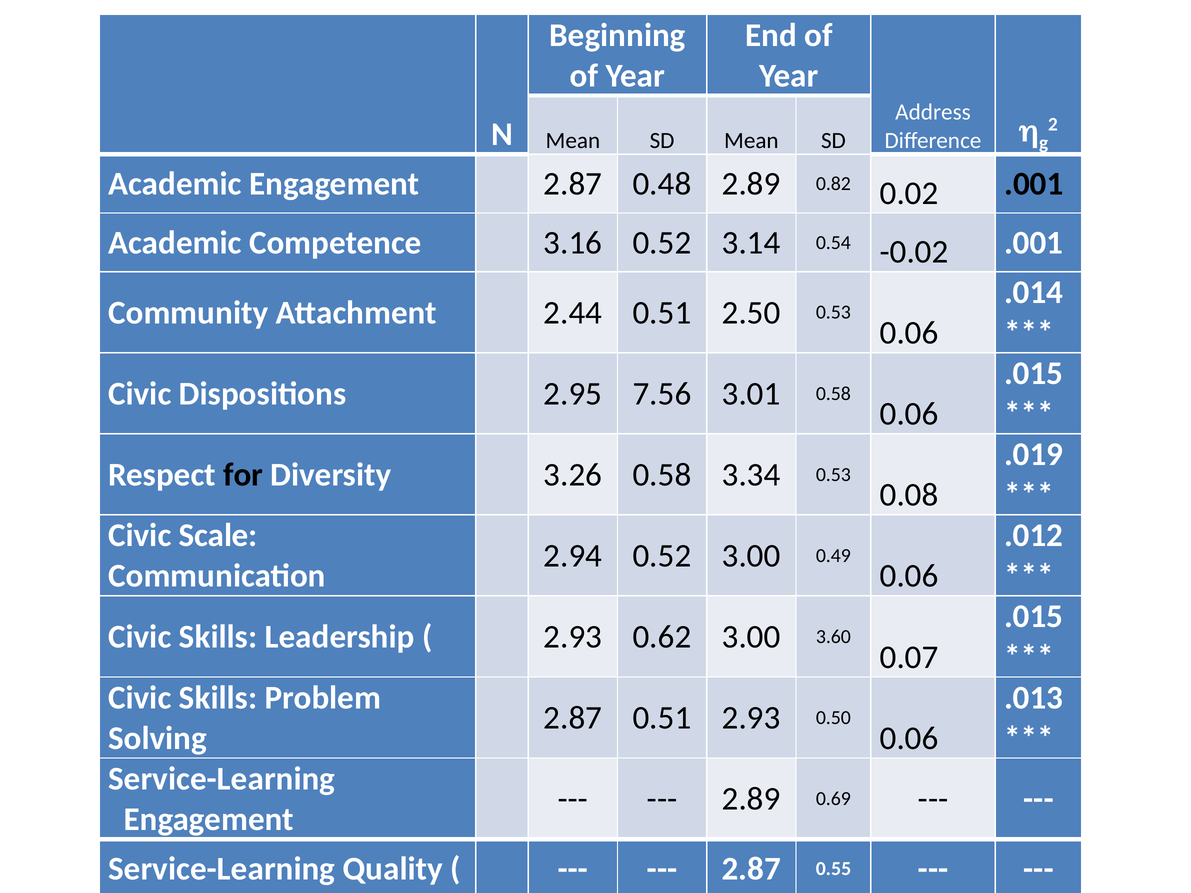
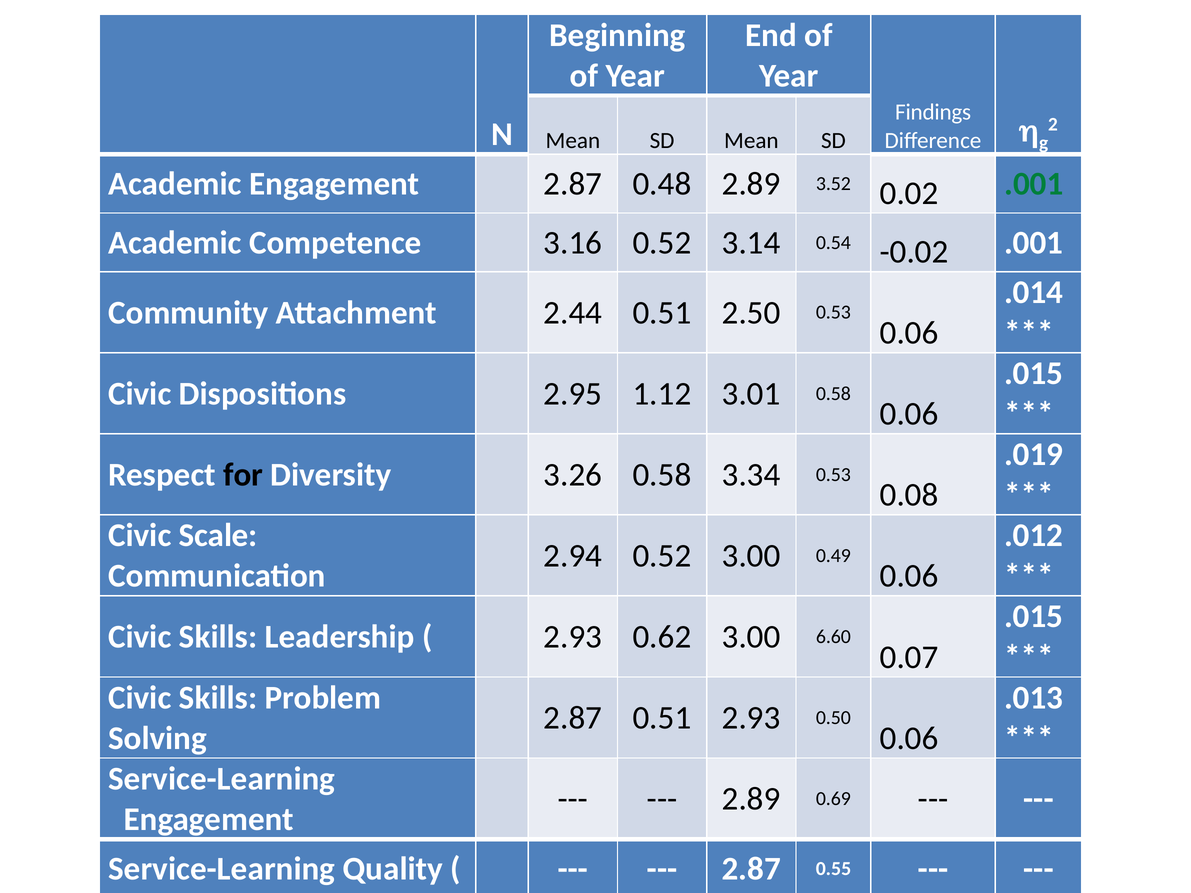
Address: Address -> Findings (933, 112)
0.82: 0.82 -> 3.52 (833, 184)
.001 colour: black -> green (1034, 184)
7.56: 7.56 -> 1.12 (662, 394)
3.60: 3.60 -> 6.60 (833, 637)
